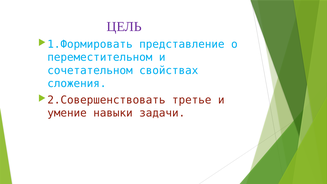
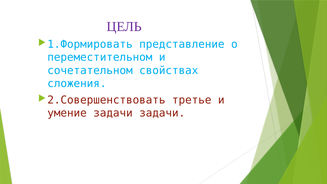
умение навыки: навыки -> задачи (113, 113)
